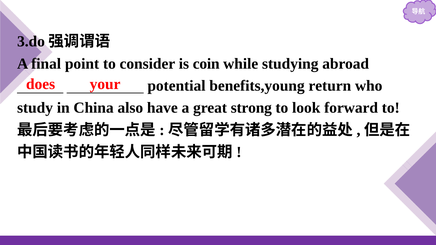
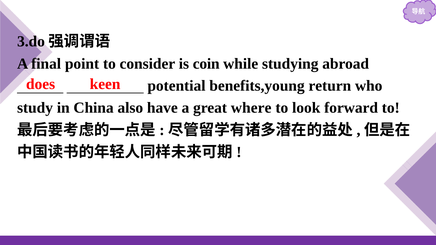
your: your -> keen (105, 84)
strong: strong -> where (251, 108)
